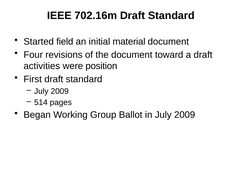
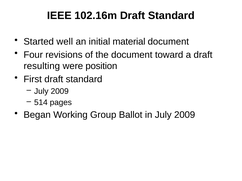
702.16m: 702.16m -> 102.16m (96, 16)
field: field -> well (65, 42)
activities: activities -> resulting (42, 66)
